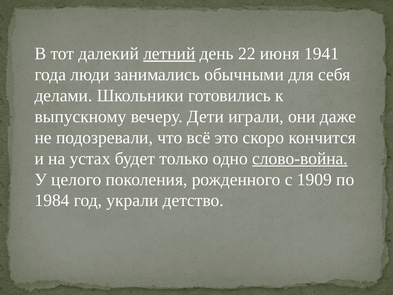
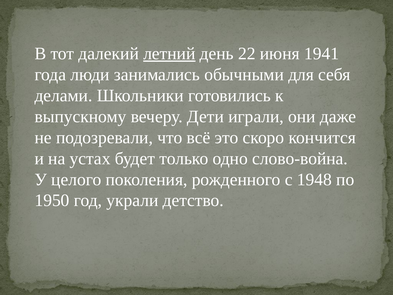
слово-война underline: present -> none (300, 158)
1909: 1909 -> 1948 (314, 179)
1984: 1984 -> 1950 (52, 200)
